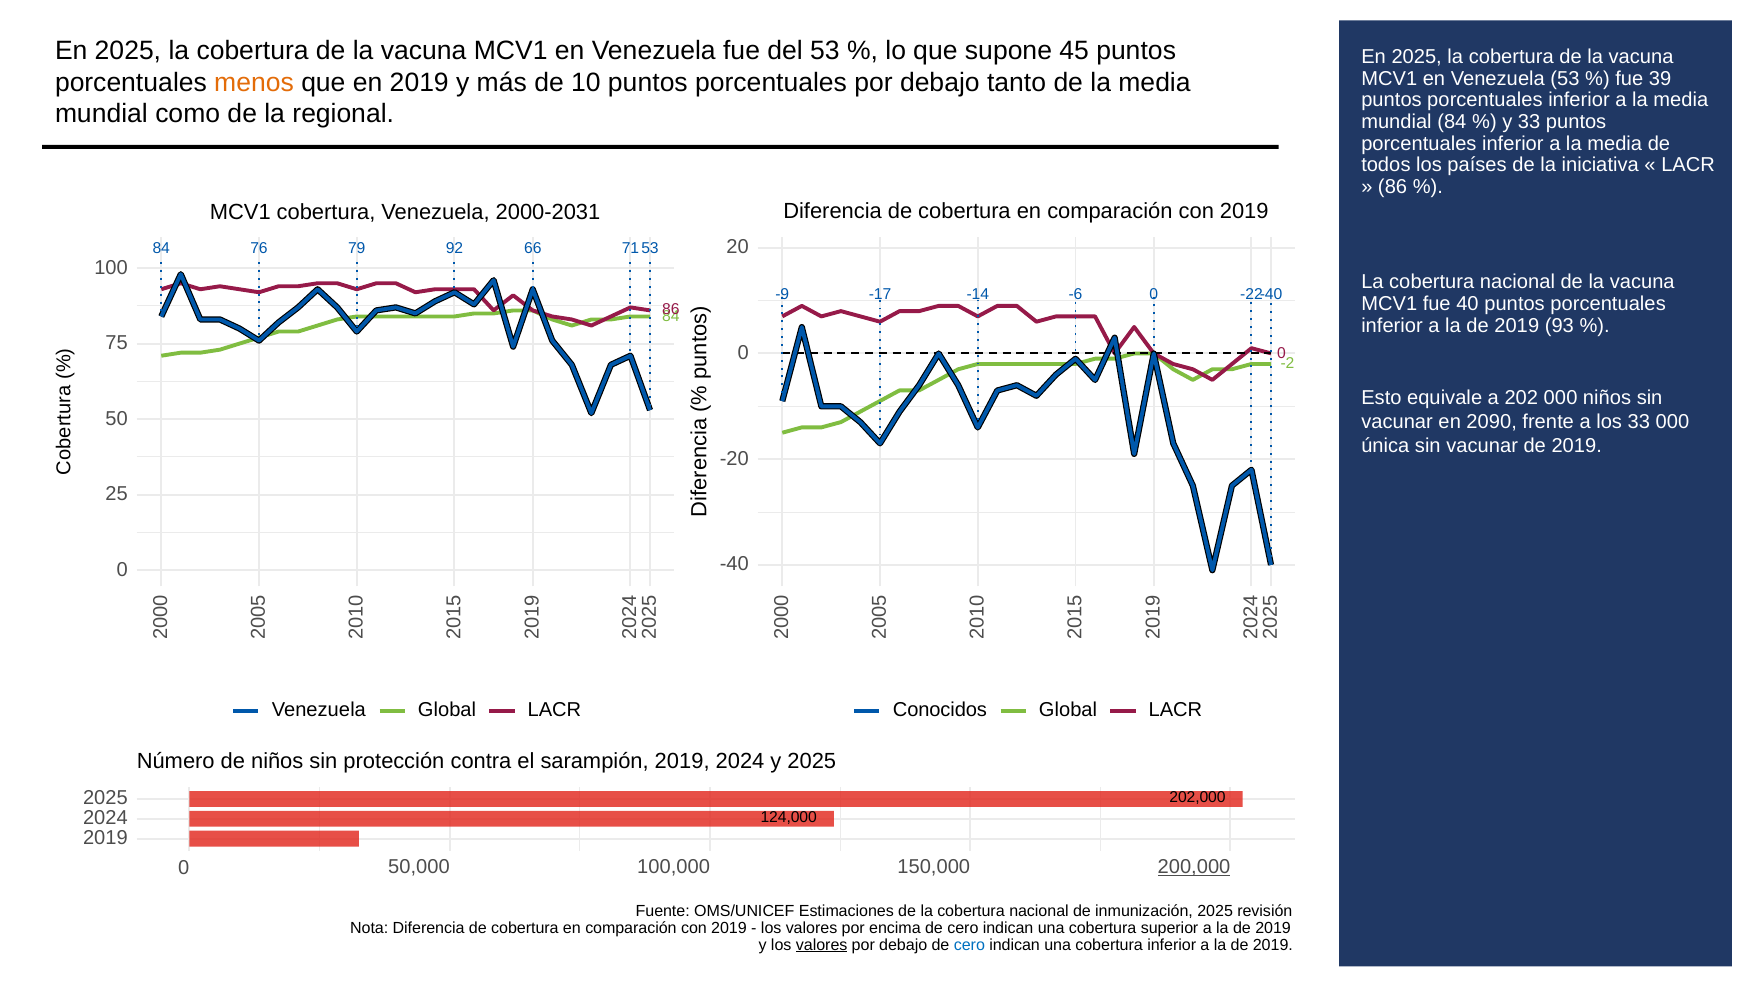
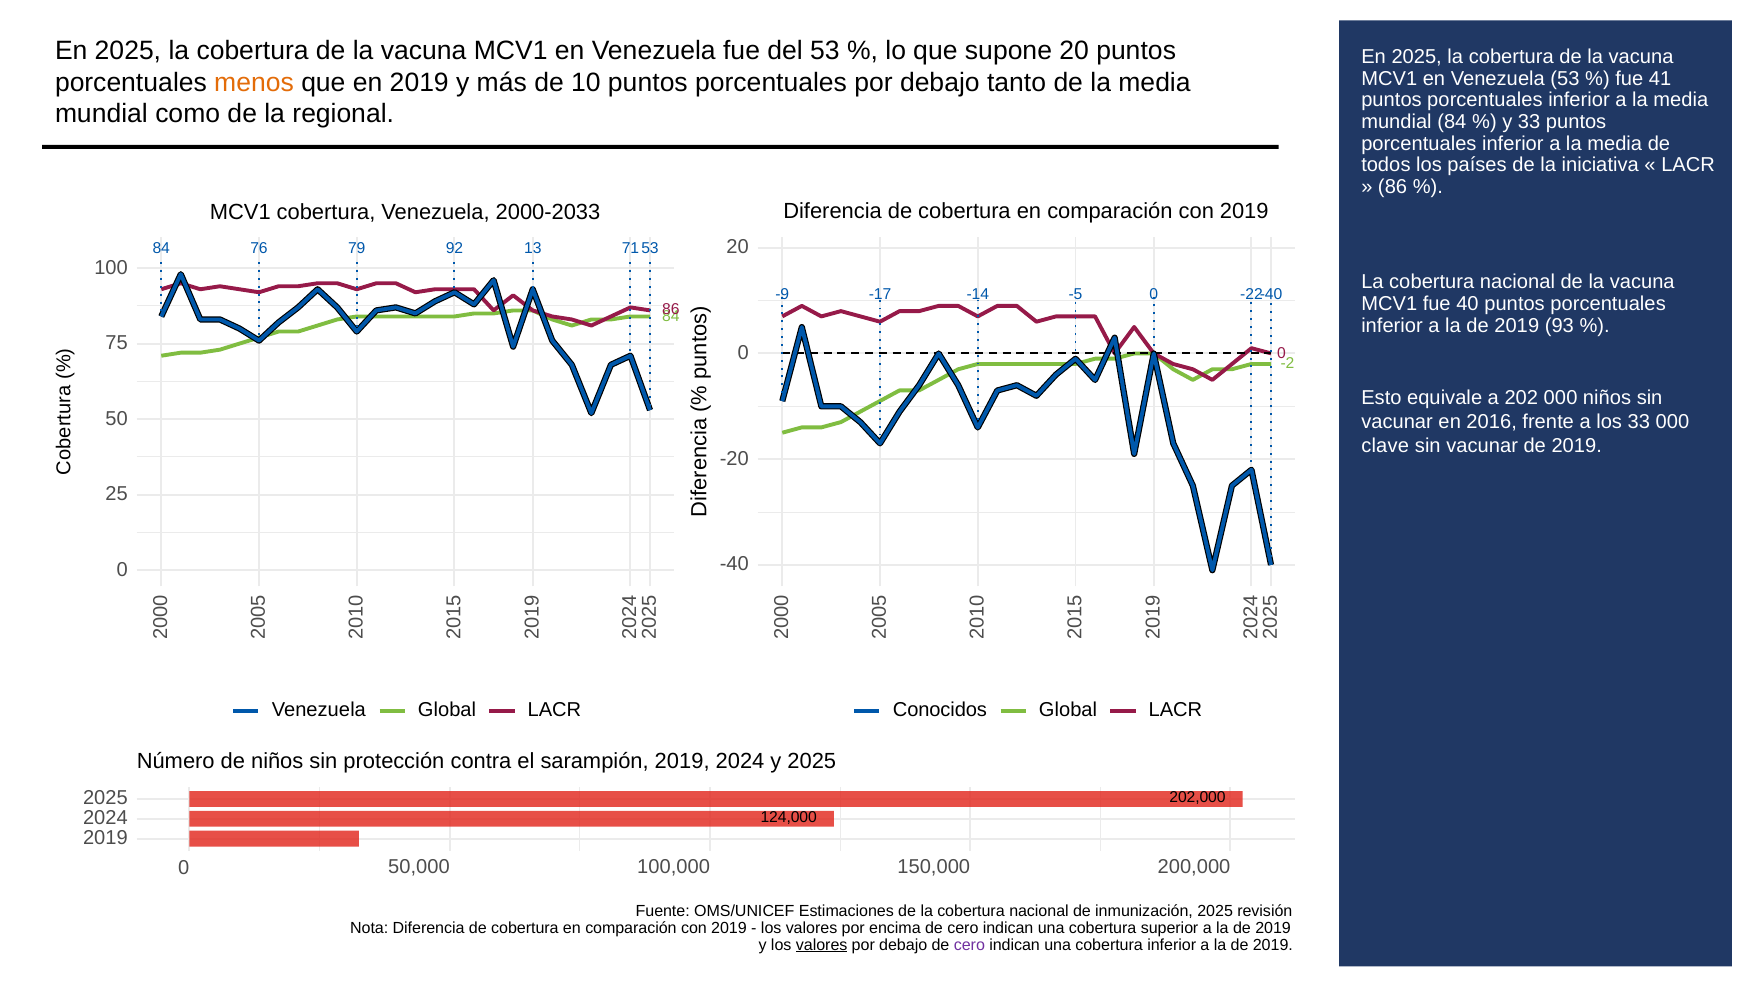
supone 45: 45 -> 20 (1074, 51)
39: 39 -> 41 (1660, 78)
2000-2031: 2000-2031 -> 2000-2033 (548, 212)
66: 66 -> 13 (533, 248)
-6: -6 -> -5 (1075, 295)
2090: 2090 -> 2016 (1492, 422)
única: única -> clave (1385, 446)
200,000 underline: present -> none (1194, 866)
cero colour: blue -> purple (969, 945)
